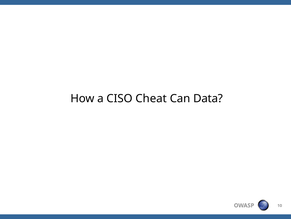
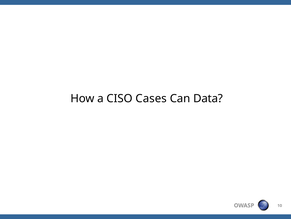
Cheat: Cheat -> Cases (151, 98)
